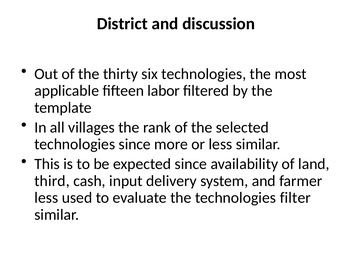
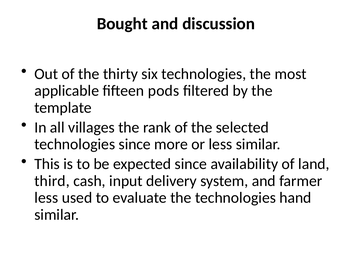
District: District -> Bought (122, 24)
labor: labor -> pods (164, 91)
filter: filter -> hand (295, 198)
